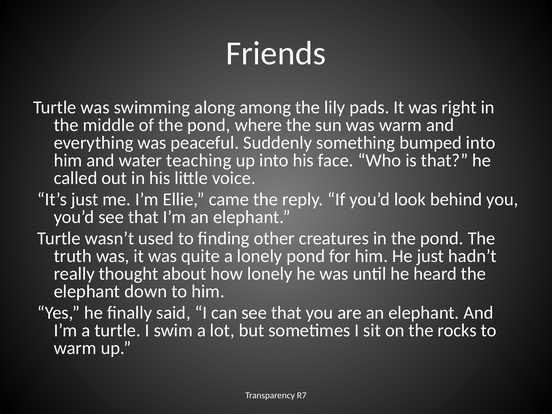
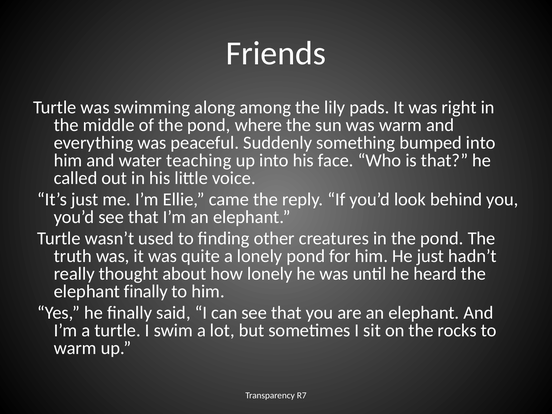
elephant down: down -> finally (146, 291)
